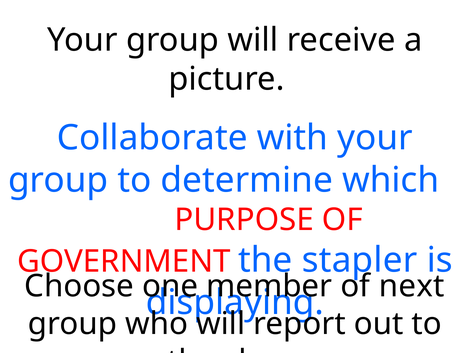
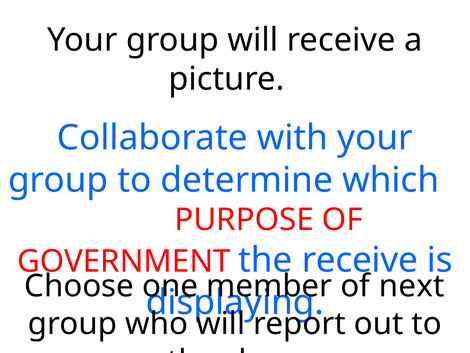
the stapler: stapler -> receive (360, 260)
